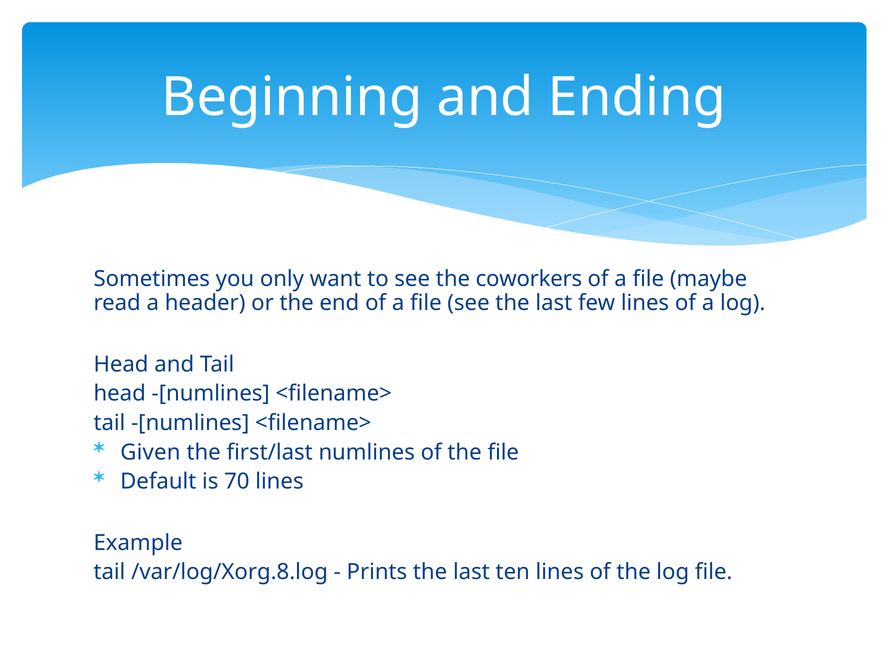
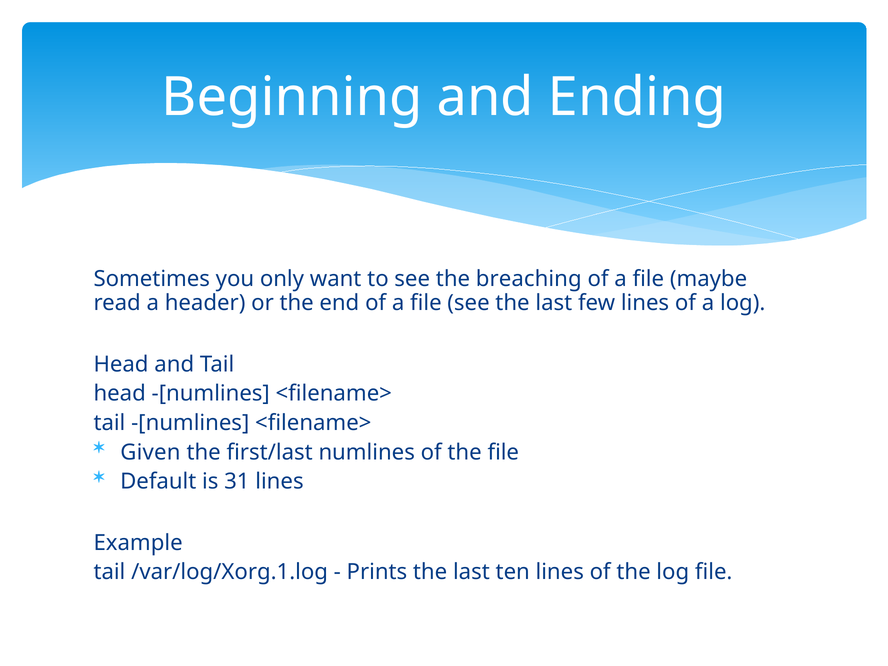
coworkers: coworkers -> breaching (529, 279)
70: 70 -> 31 (237, 482)
/var/log/Xorg.8.log: /var/log/Xorg.8.log -> /var/log/Xorg.1.log (230, 572)
